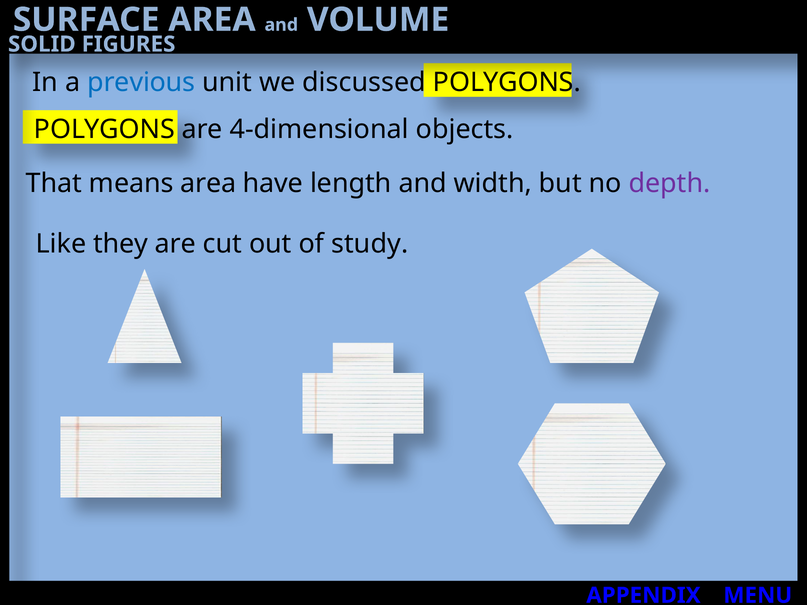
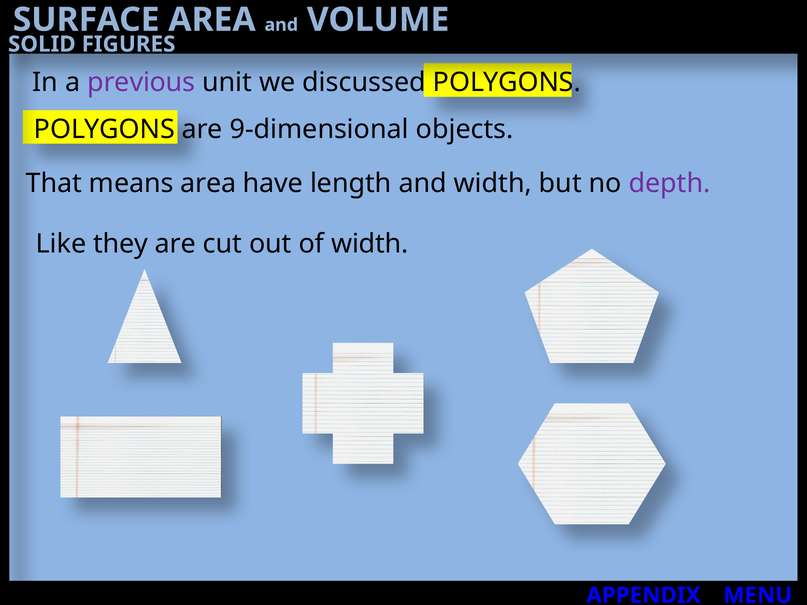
previous colour: blue -> purple (141, 82)
4-dimensional: 4-dimensional -> 9-dimensional (319, 130)
of study: study -> width (370, 244)
